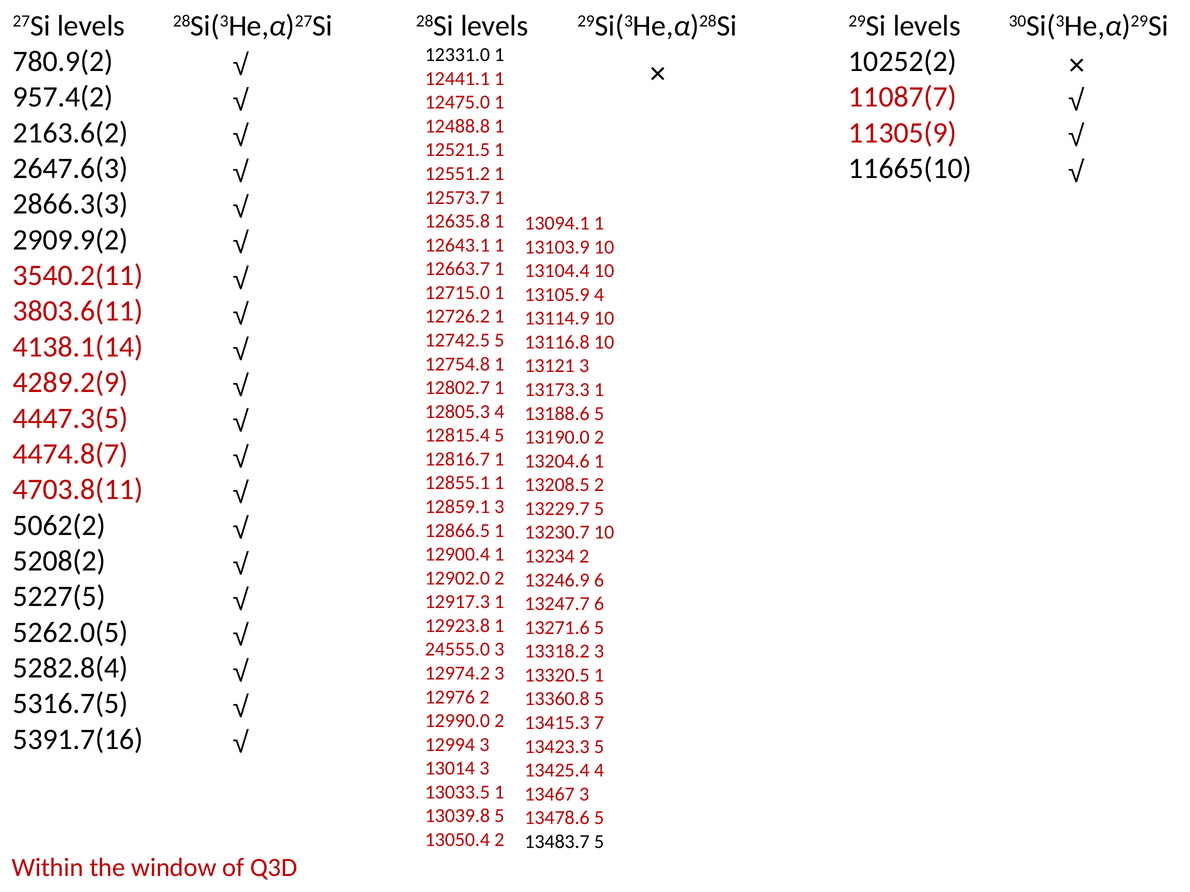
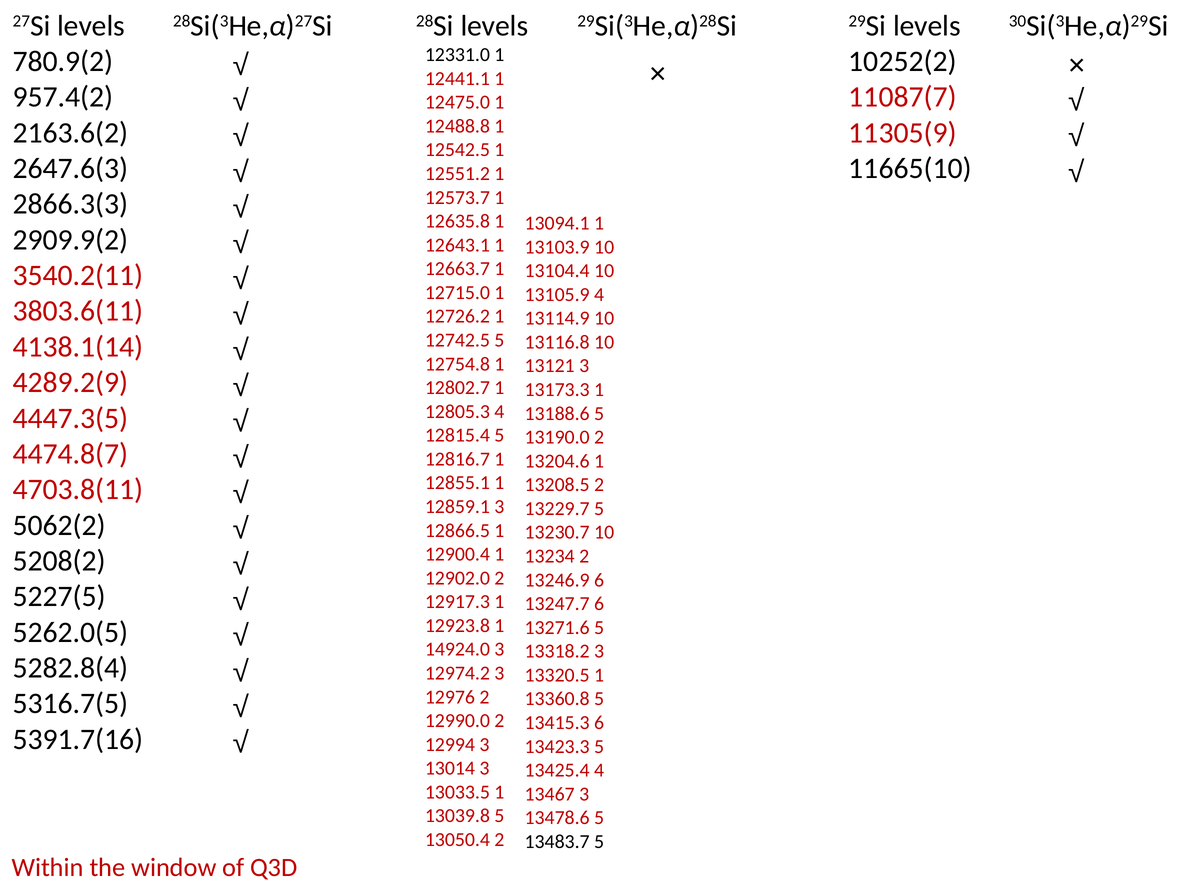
12521.5: 12521.5 -> 12542.5 (457, 150)
24555.0: 24555.0 -> 14924.0 (457, 650)
13415.3 7: 7 -> 6 (599, 723)
